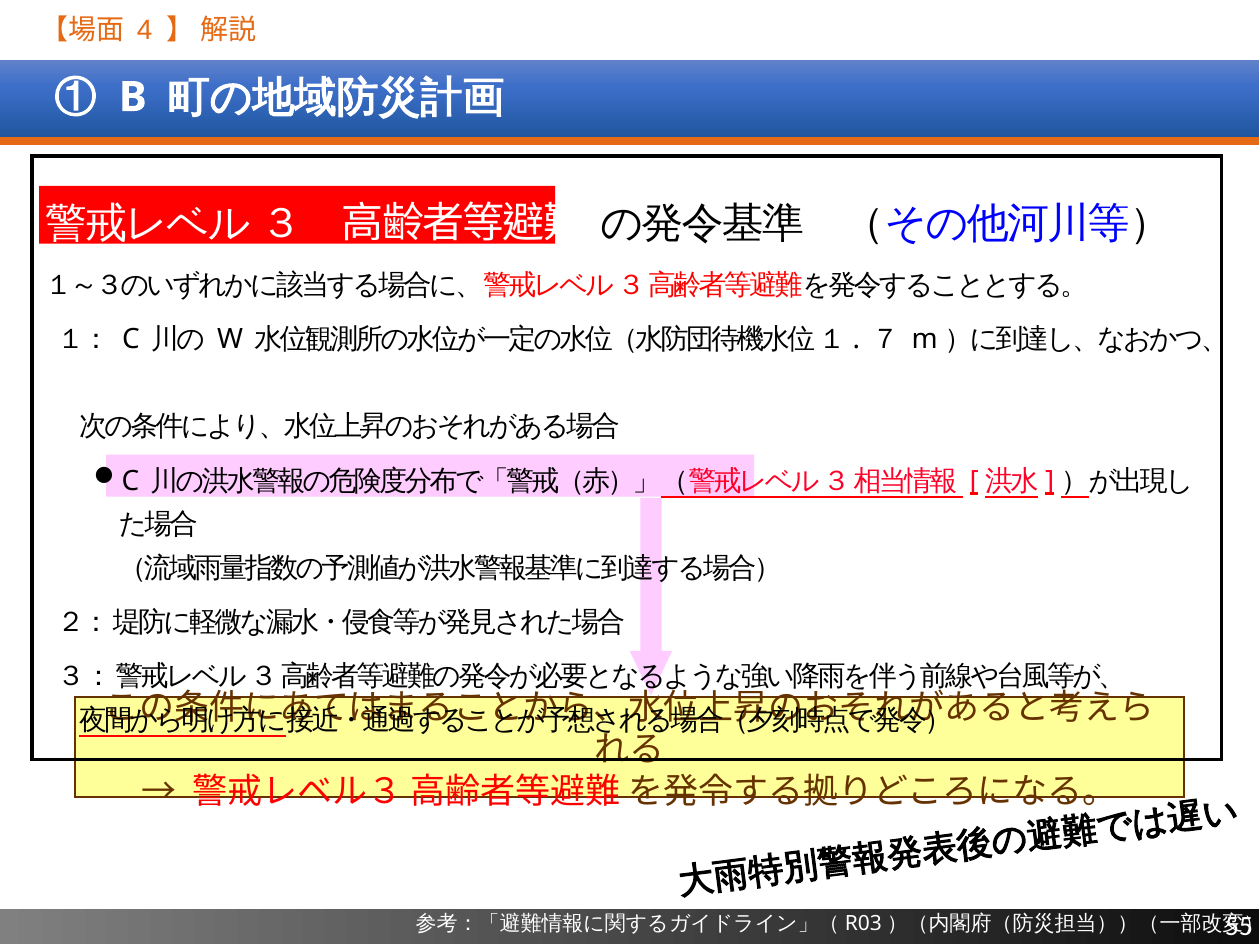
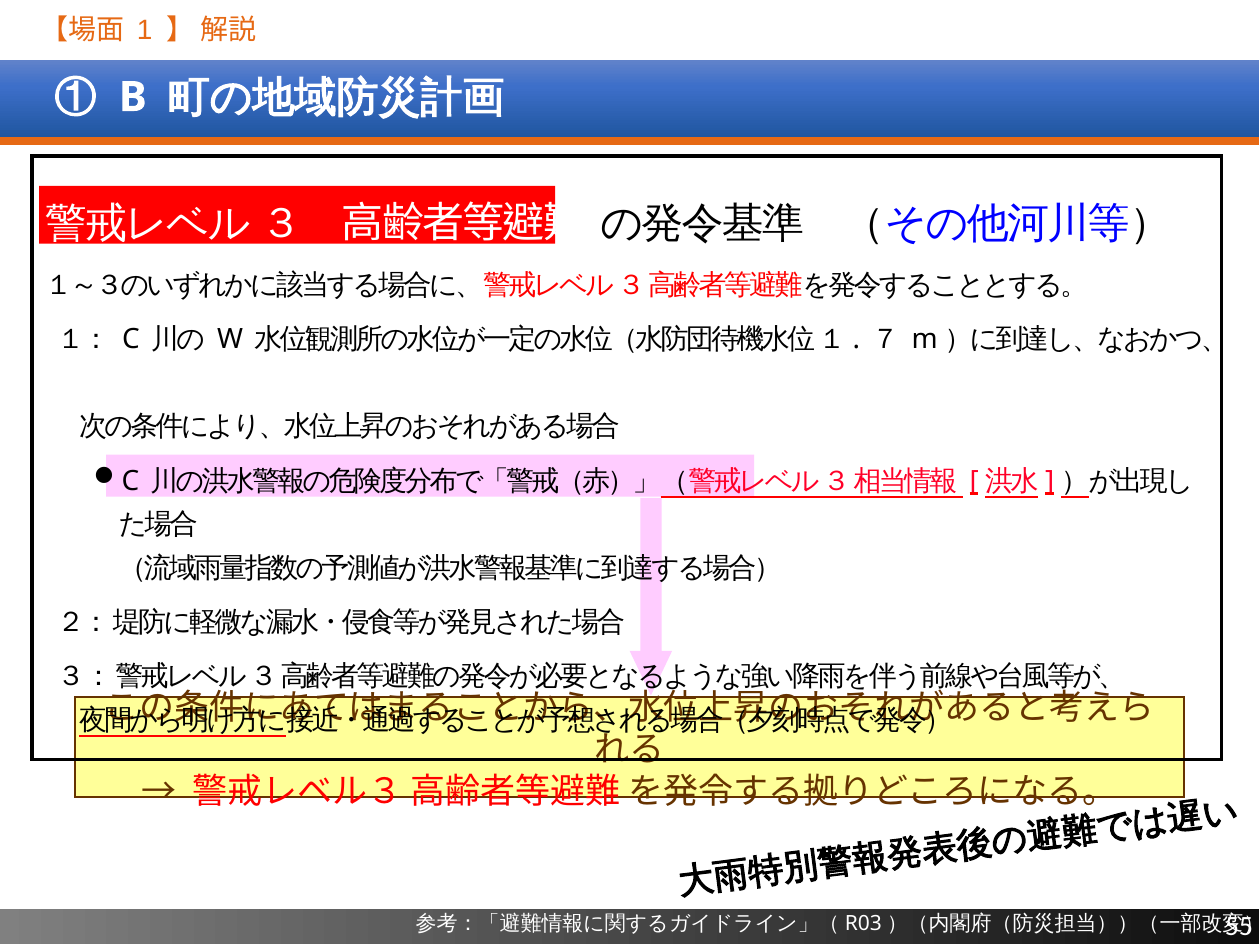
4: 4 -> 1 (145, 31)
